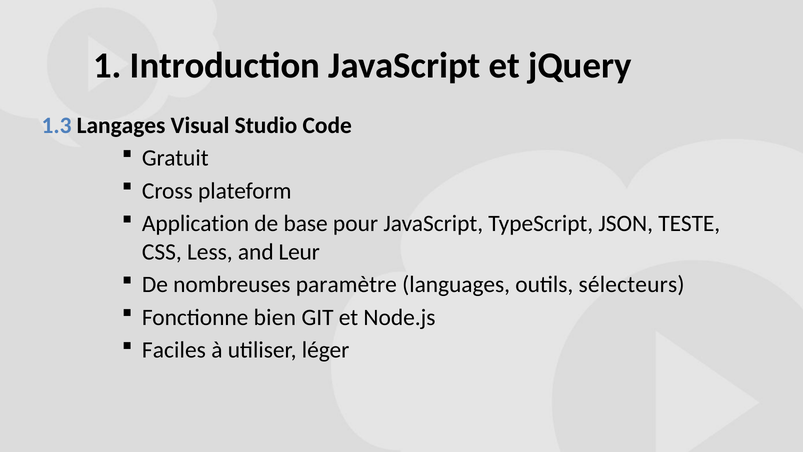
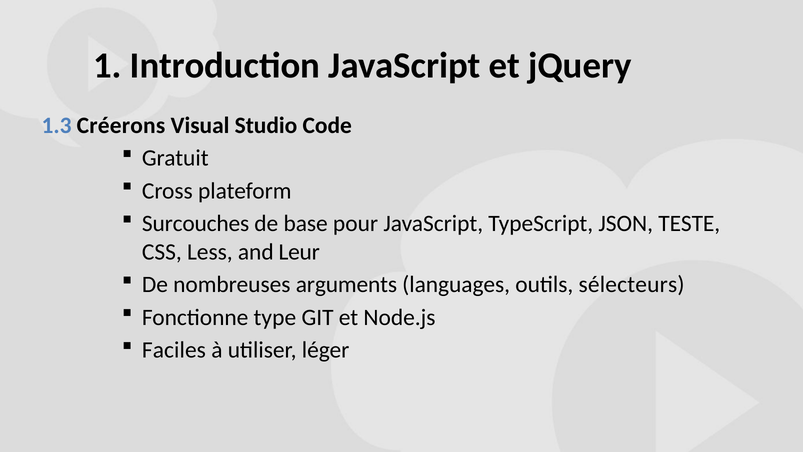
Langages: Langages -> Créerons (121, 125)
Application: Application -> Surcouches (196, 224)
paramètre: paramètre -> arguments (346, 284)
bien: bien -> type (275, 317)
